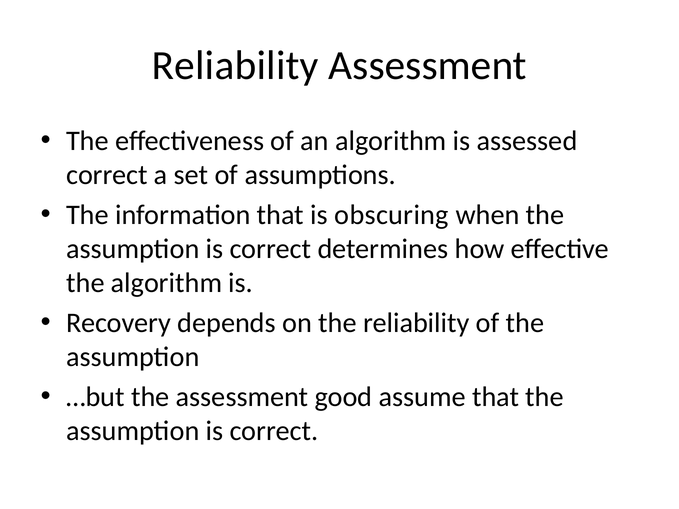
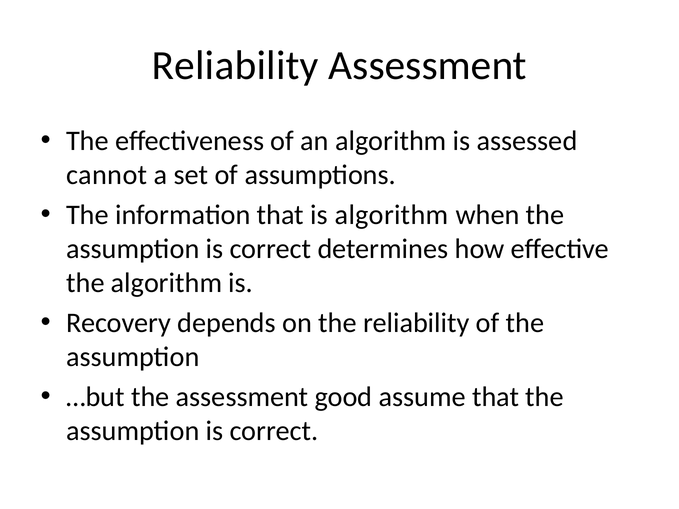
correct: correct -> cannot (107, 175)
is obscuring: obscuring -> algorithm (392, 215)
